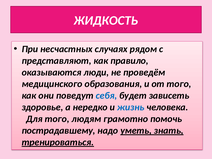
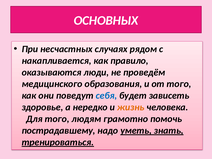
ЖИДКОСТЬ: ЖИДКОСТЬ -> ОСНОВНЫХ (106, 21)
представляют: представляют -> накапливается (57, 61)
жизнь colour: blue -> orange (131, 107)
